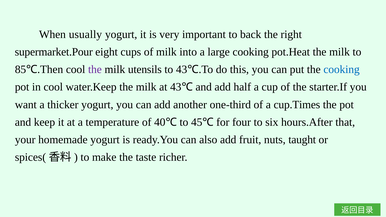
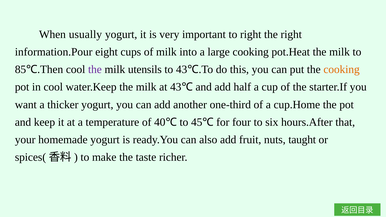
to back: back -> right (251, 34)
supermarket.Pour: supermarket.Pour -> information.Pour (54, 52)
cooking colour: blue -> orange (342, 69)
cup.Times: cup.Times -> cup.Home (297, 105)
